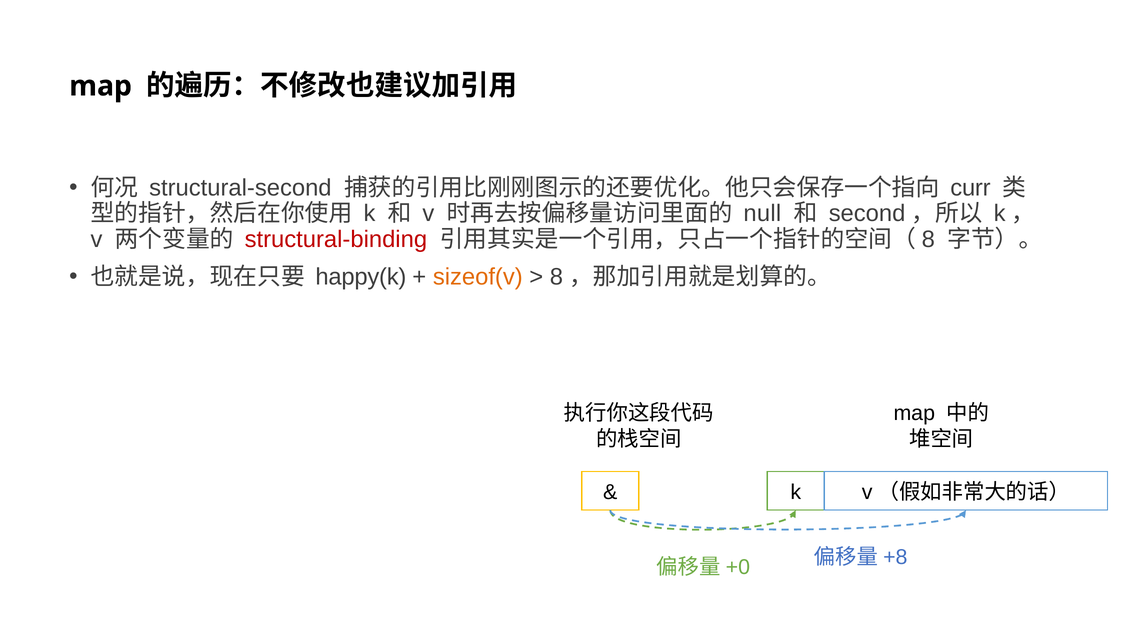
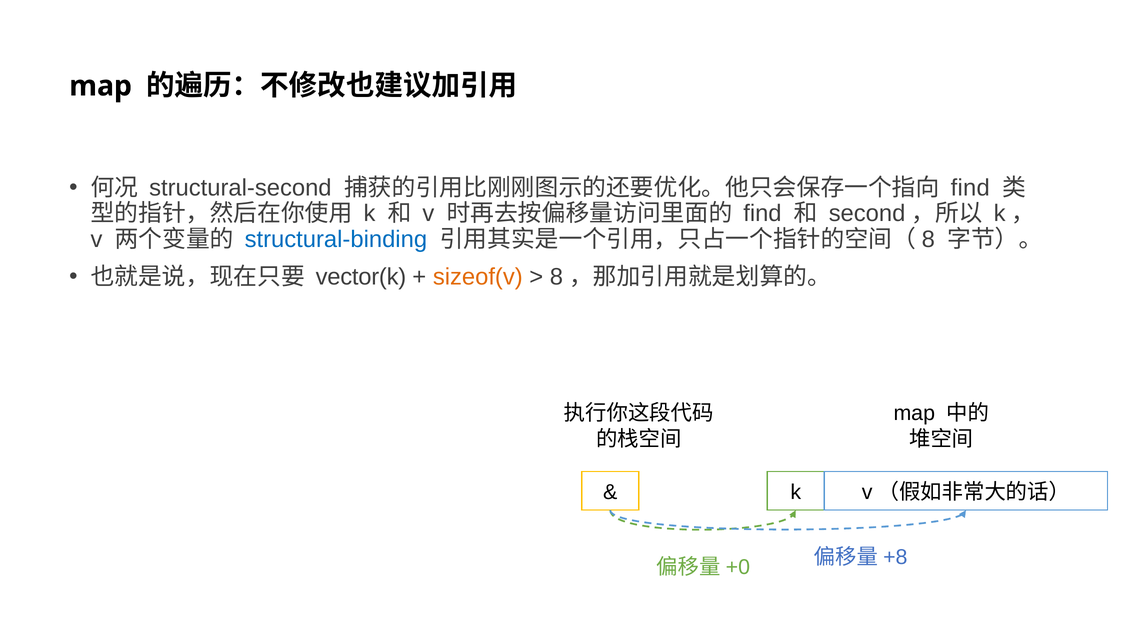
curr: curr -> find (970, 188)
null: null -> find (762, 213)
structural-binding colour: red -> blue (336, 239)
happy(k: happy(k -> vector(k (361, 277)
